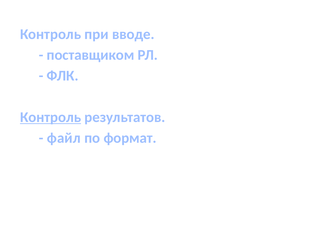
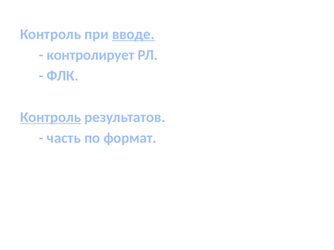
вводе underline: none -> present (133, 34)
поставщиком: поставщиком -> контролирует (91, 55)
файл: файл -> часть (64, 138)
